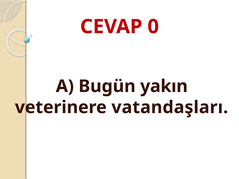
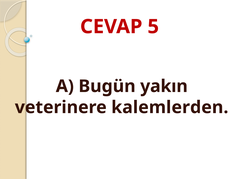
0: 0 -> 5 (153, 27)
vatandaşları: vatandaşları -> kalemlerden (170, 107)
